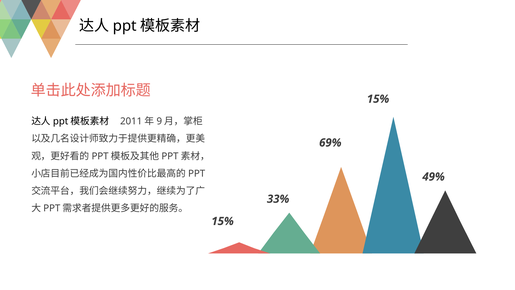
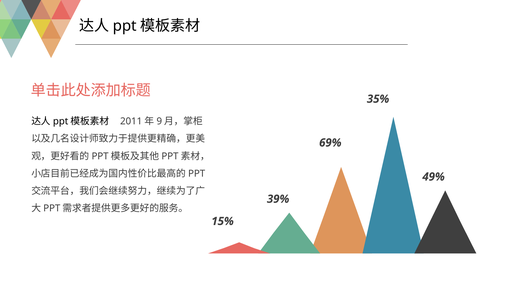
15%: 15% -> 35% (378, 99)
33%: 33% -> 39% (278, 199)
